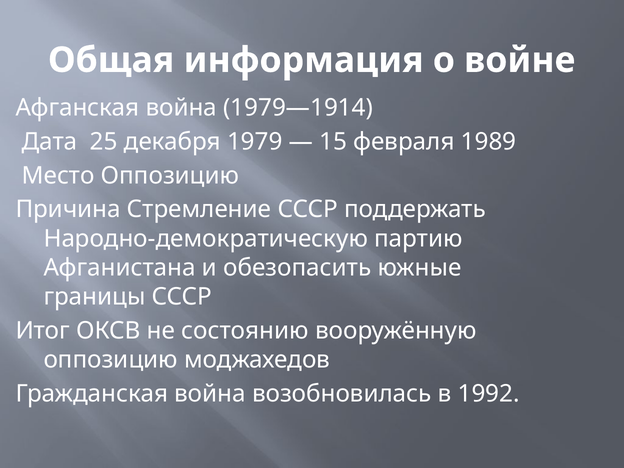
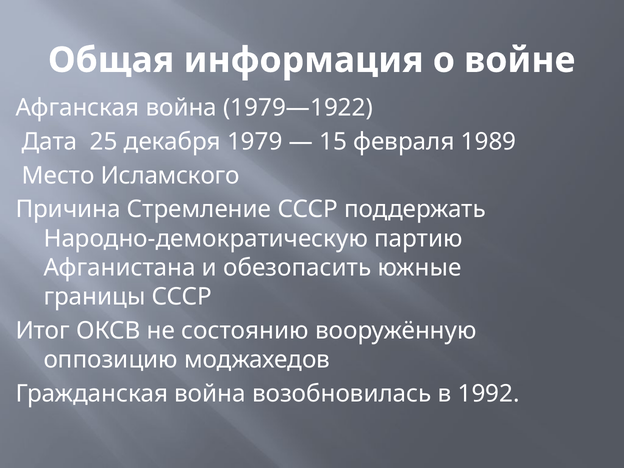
1979—1914: 1979—1914 -> 1979—1922 (298, 108)
Место Оппозицию: Оппозицию -> Исламского (170, 176)
